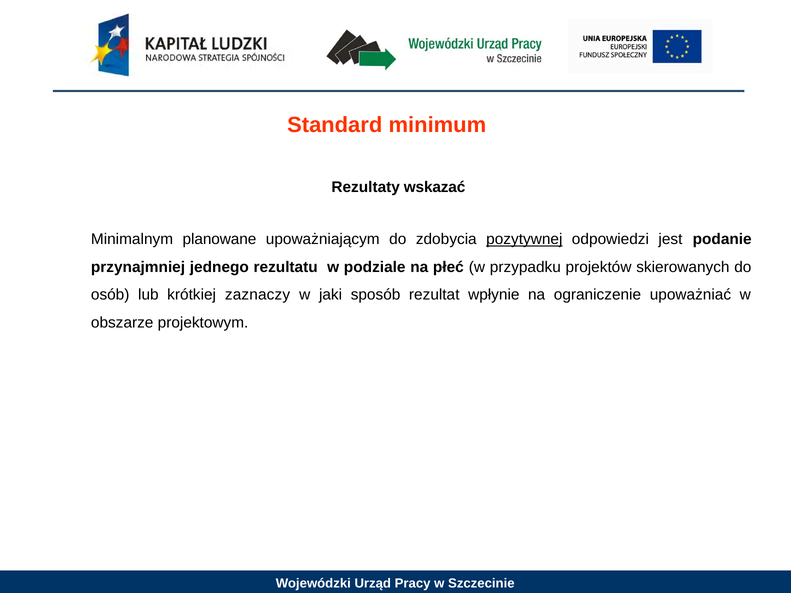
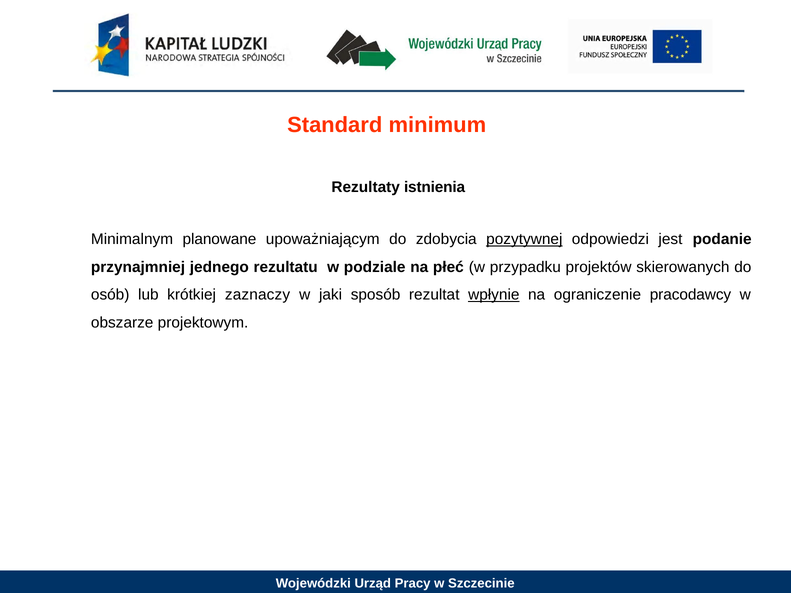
wskazać: wskazać -> istnienia (435, 187)
wpłynie underline: none -> present (494, 295)
upoważniać: upoważniać -> pracodawcy (690, 295)
